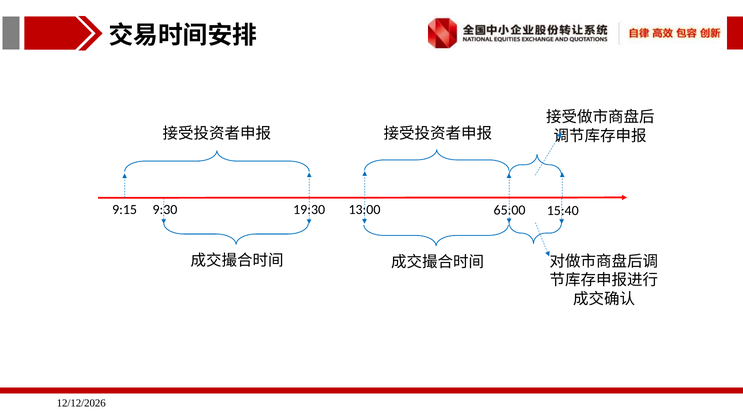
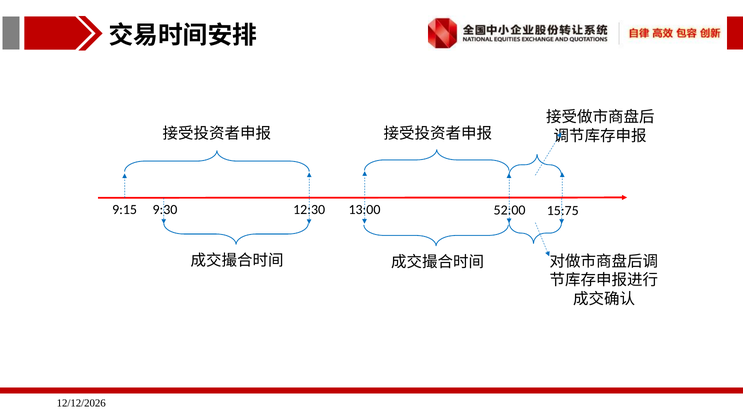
19:30: 19:30 -> 12:30 (309, 210)
65:00: 65:00 -> 52:00 (510, 210)
15:40: 15:40 -> 15:75 (563, 211)
